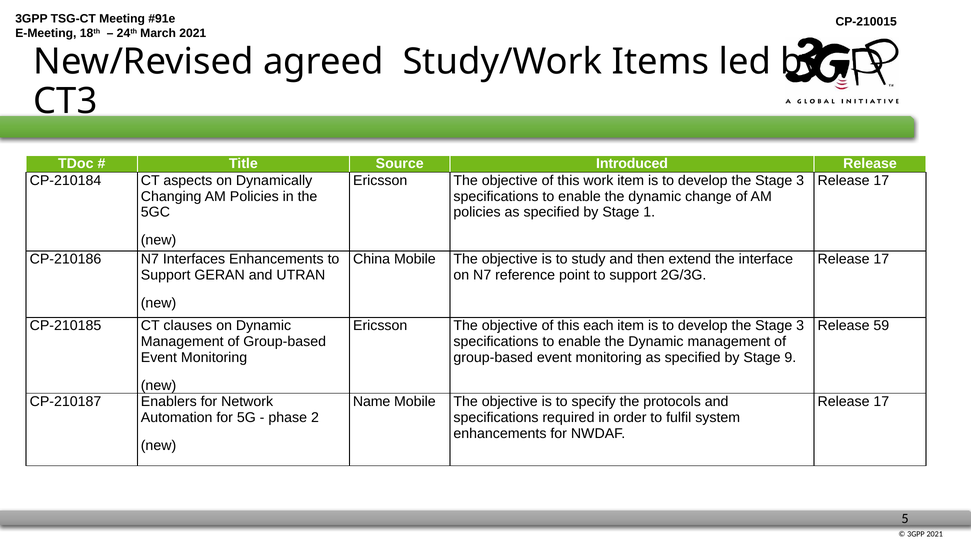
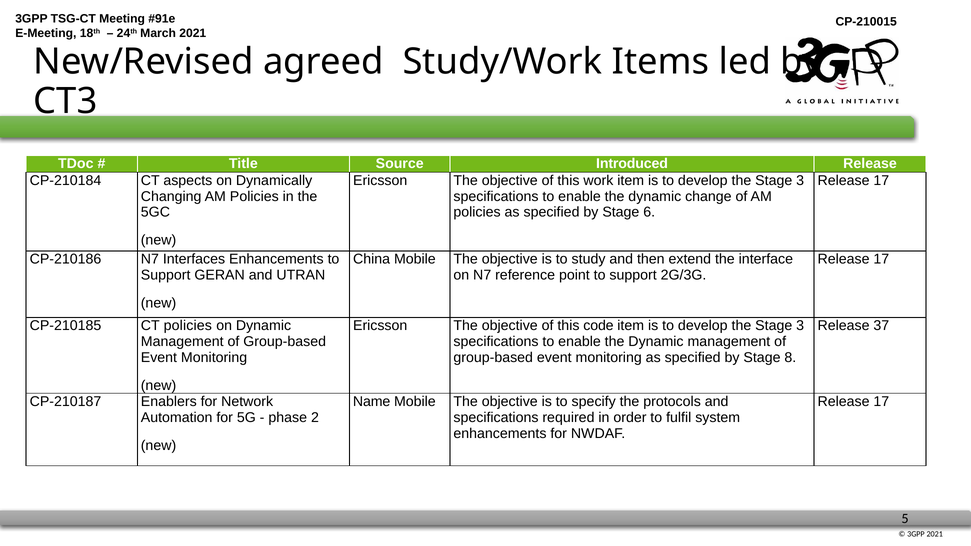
1: 1 -> 6 (649, 212)
CT clauses: clauses -> policies (188, 326)
each: each -> code (598, 326)
59: 59 -> 37 (881, 326)
9: 9 -> 8 (790, 358)
